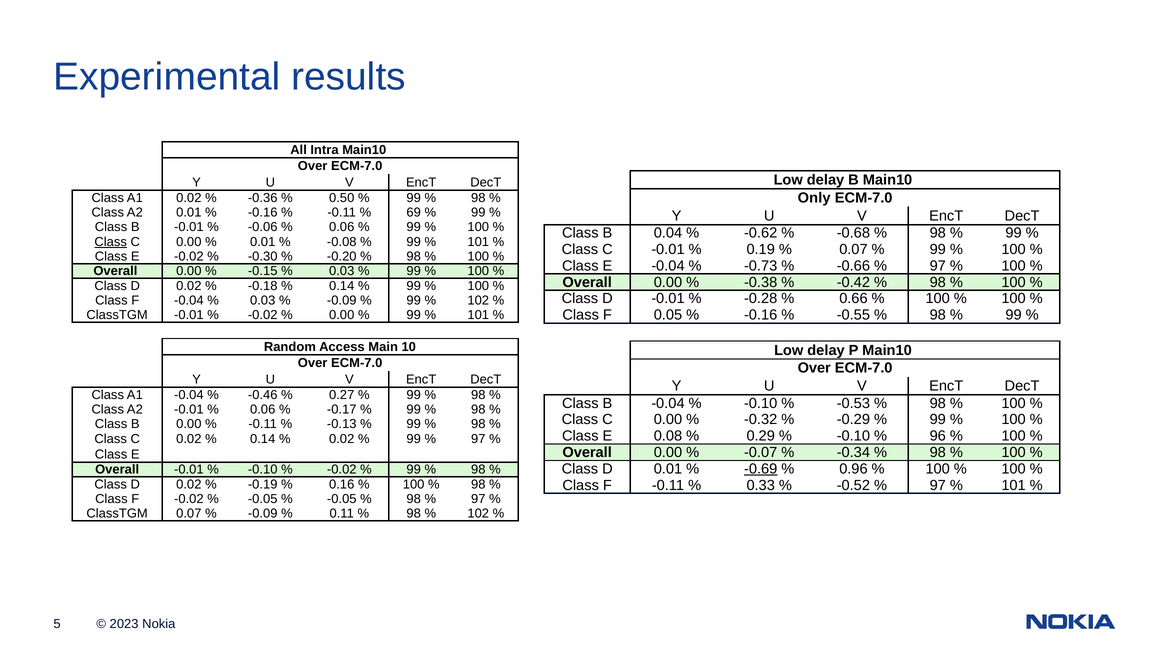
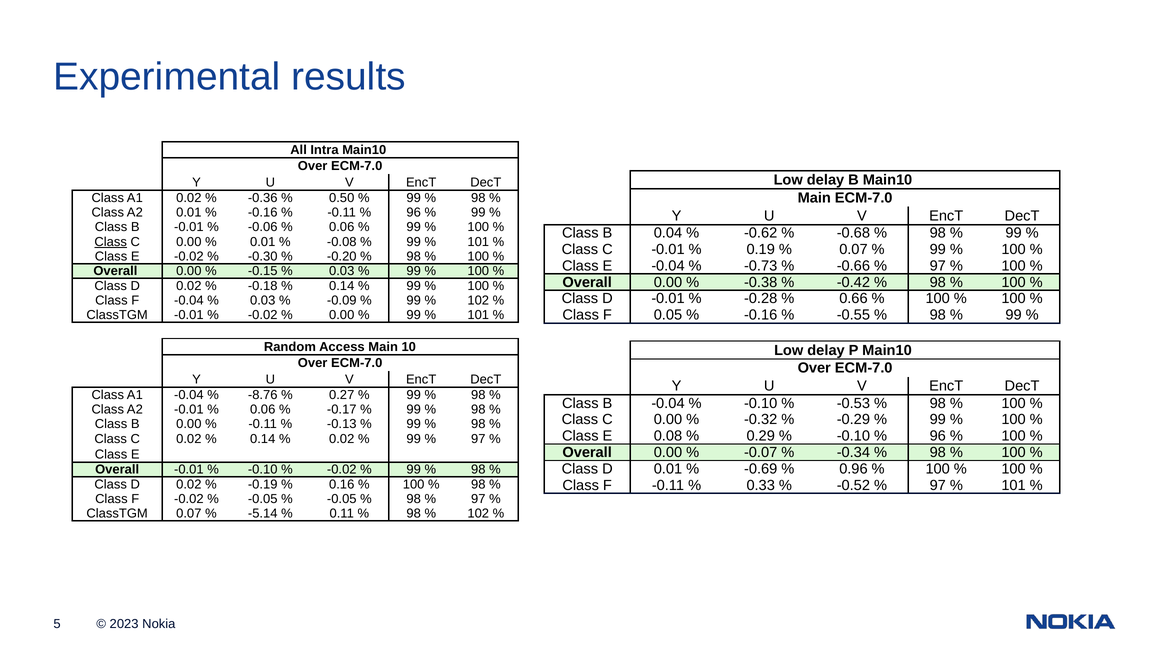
Only: Only -> Main (814, 198)
69: 69 -> 96 (414, 213)
-0.46: -0.46 -> -8.76 (263, 395)
-0.69 underline: present -> none (761, 469)
-0.09: -0.09 -> -5.14 (263, 514)
